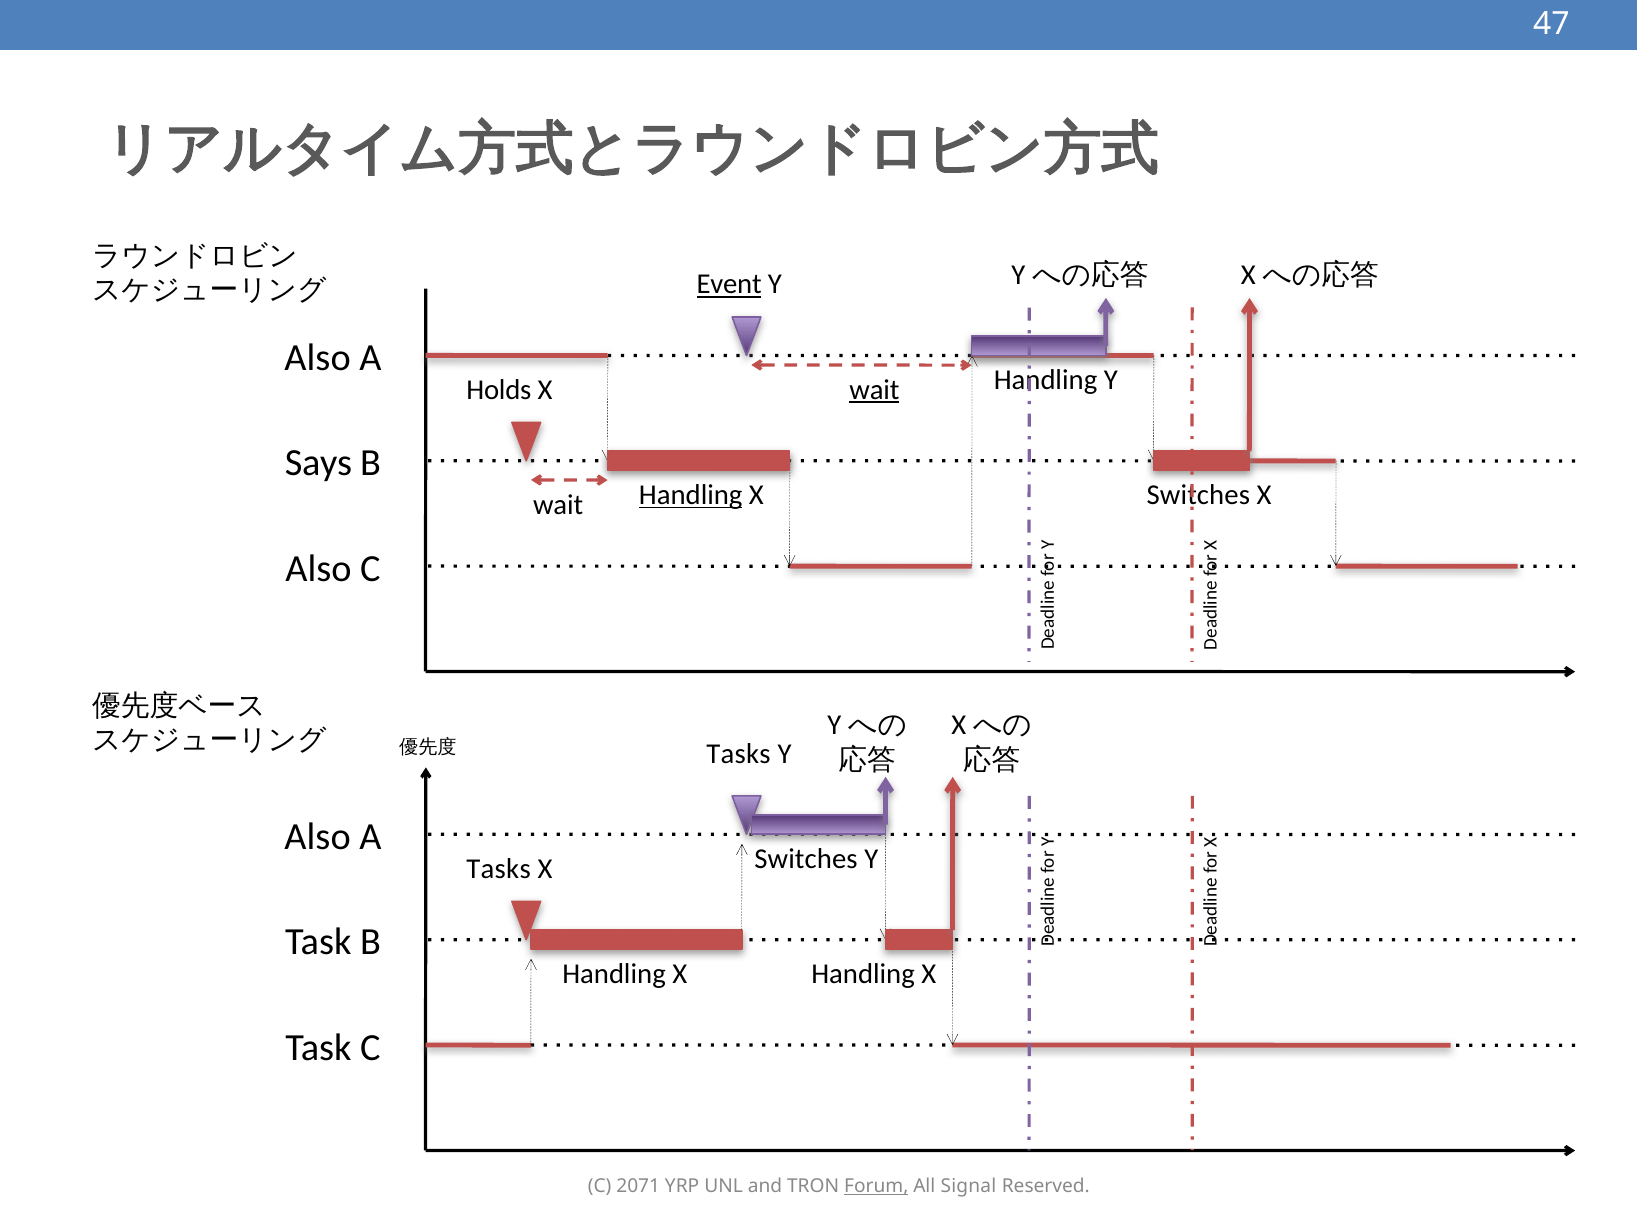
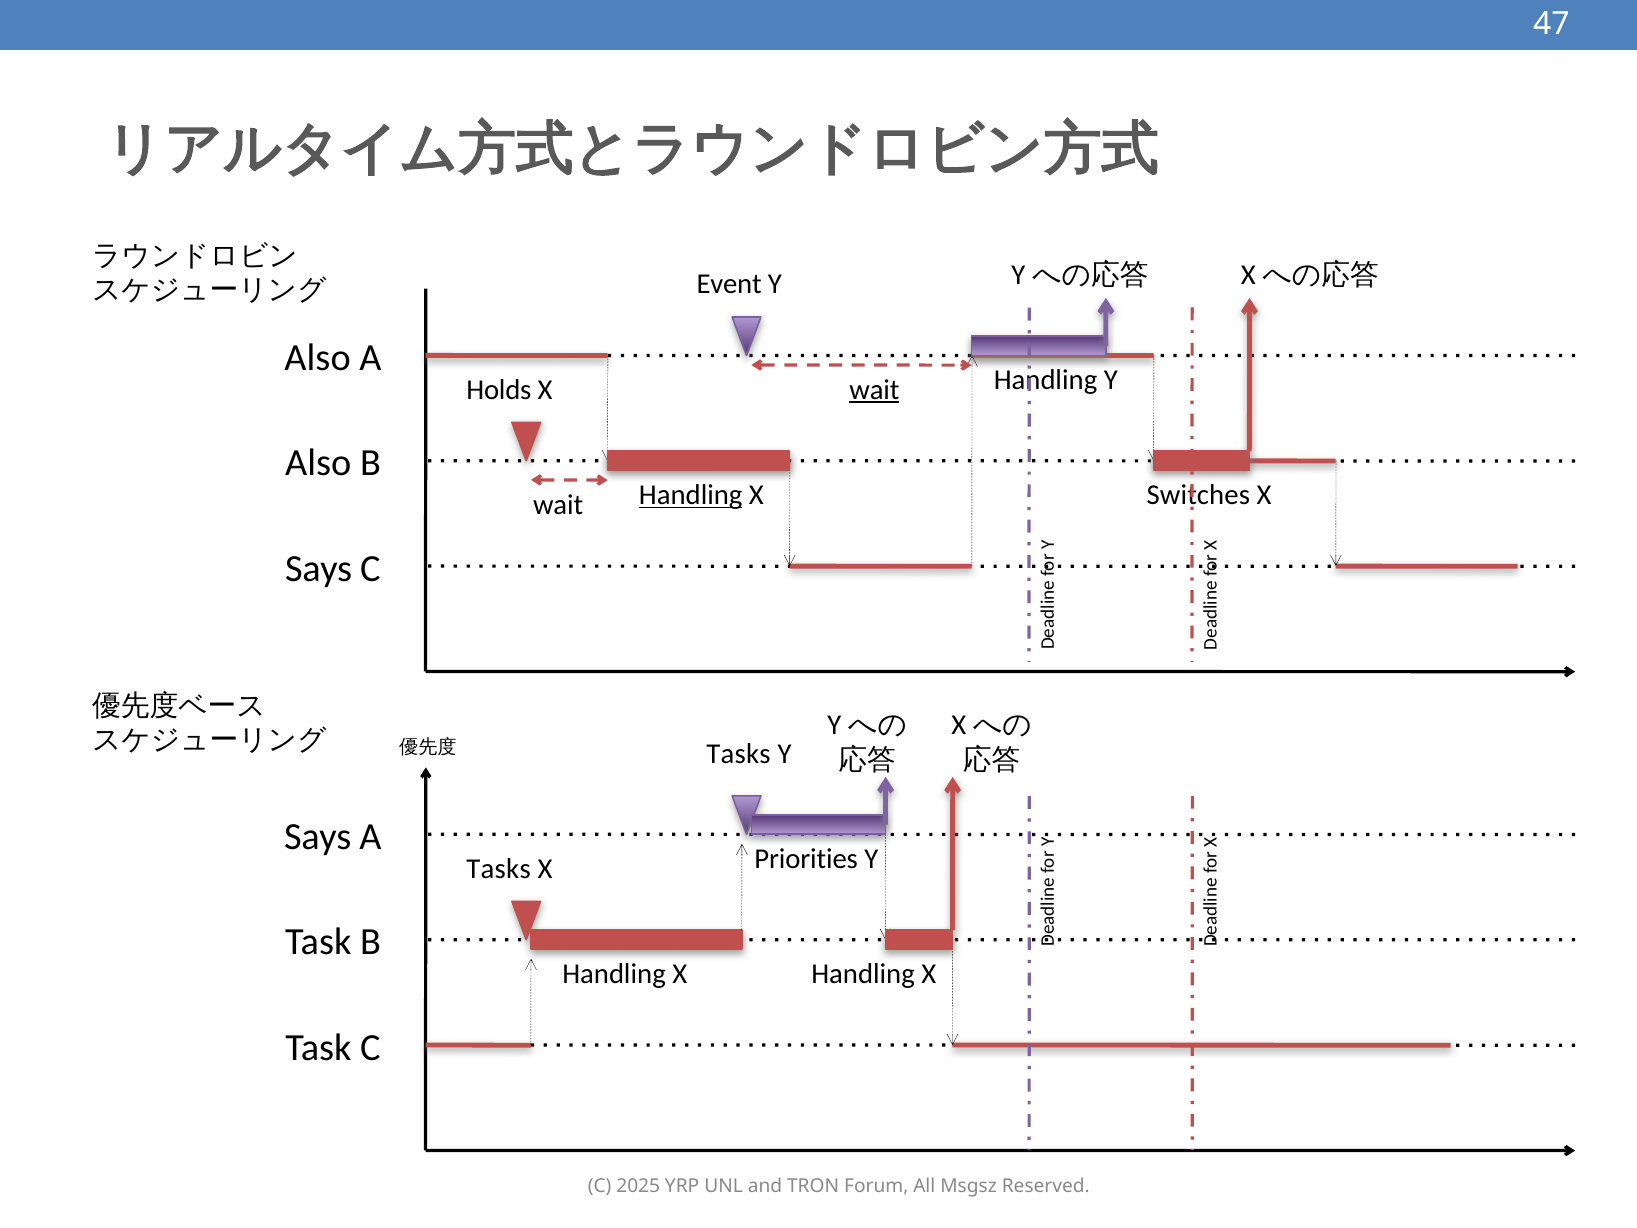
Event underline: present -> none (729, 284)
Says: Says -> Also (318, 463)
Also: Also -> Says (319, 569)
Also: Also -> Says (318, 837)
Switches: Switches -> Priorities (806, 859)
2071: 2071 -> 2025 (638, 1187)
Forum underline: present -> none (876, 1187)
Signal: Signal -> Msgsz (969, 1187)
